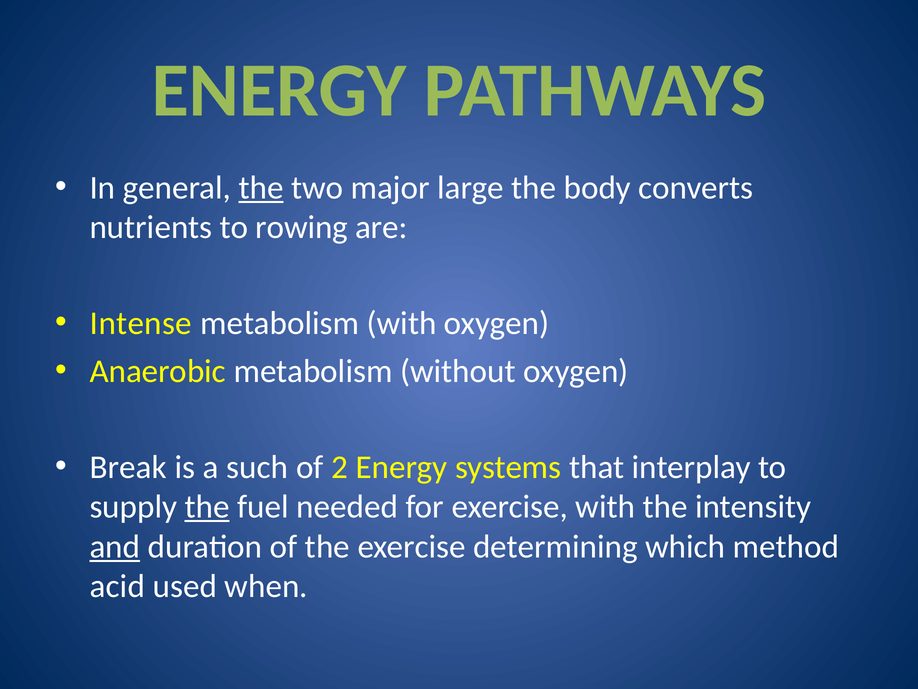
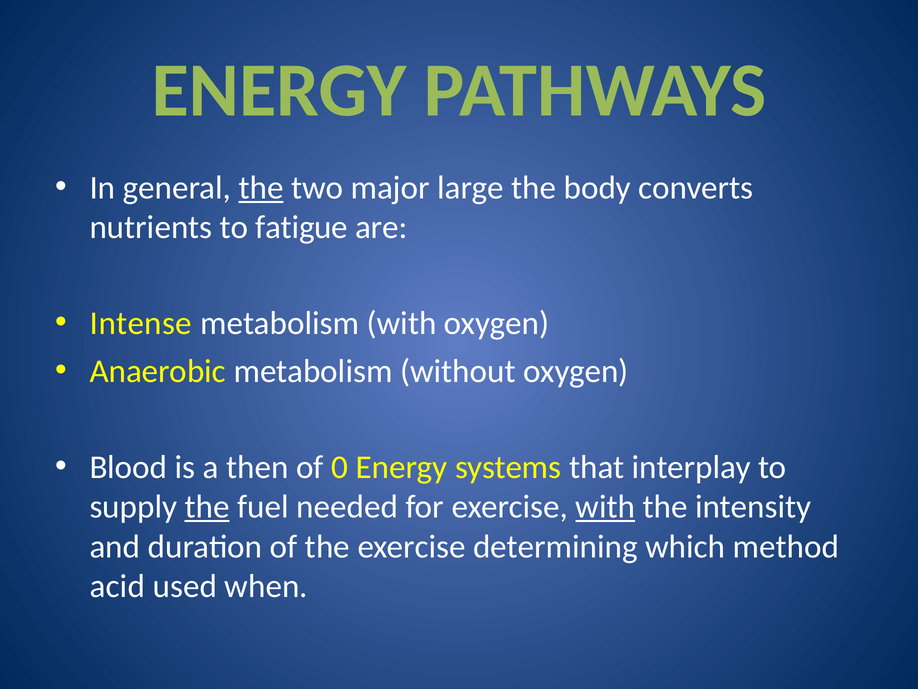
rowing: rowing -> fatigue (302, 227)
Break: Break -> Blood (128, 467)
such: such -> then (257, 467)
2: 2 -> 0 (340, 467)
with underline: none -> present (605, 507)
and underline: present -> none (115, 546)
